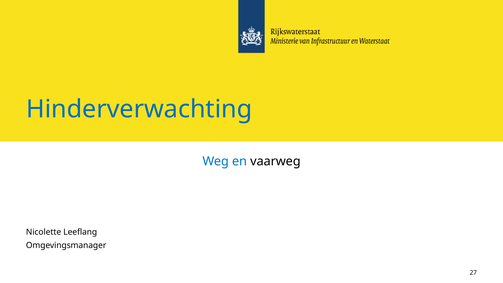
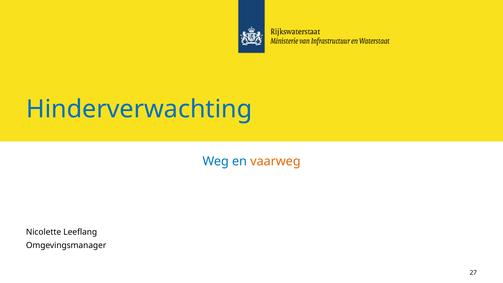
vaarweg colour: black -> orange (275, 161)
